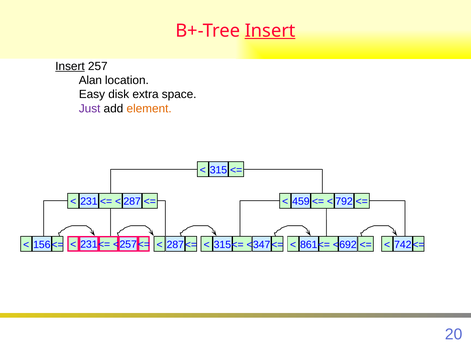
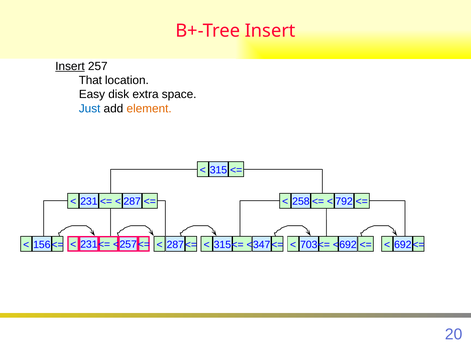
Insert underline: present -> none (270, 31)
Alan: Alan -> That (90, 80)
Just colour: purple -> blue (90, 109)
459: 459 -> 258 (301, 202)
861: 861 -> 703 (309, 245)
742: 742 -> 692 (403, 245)
